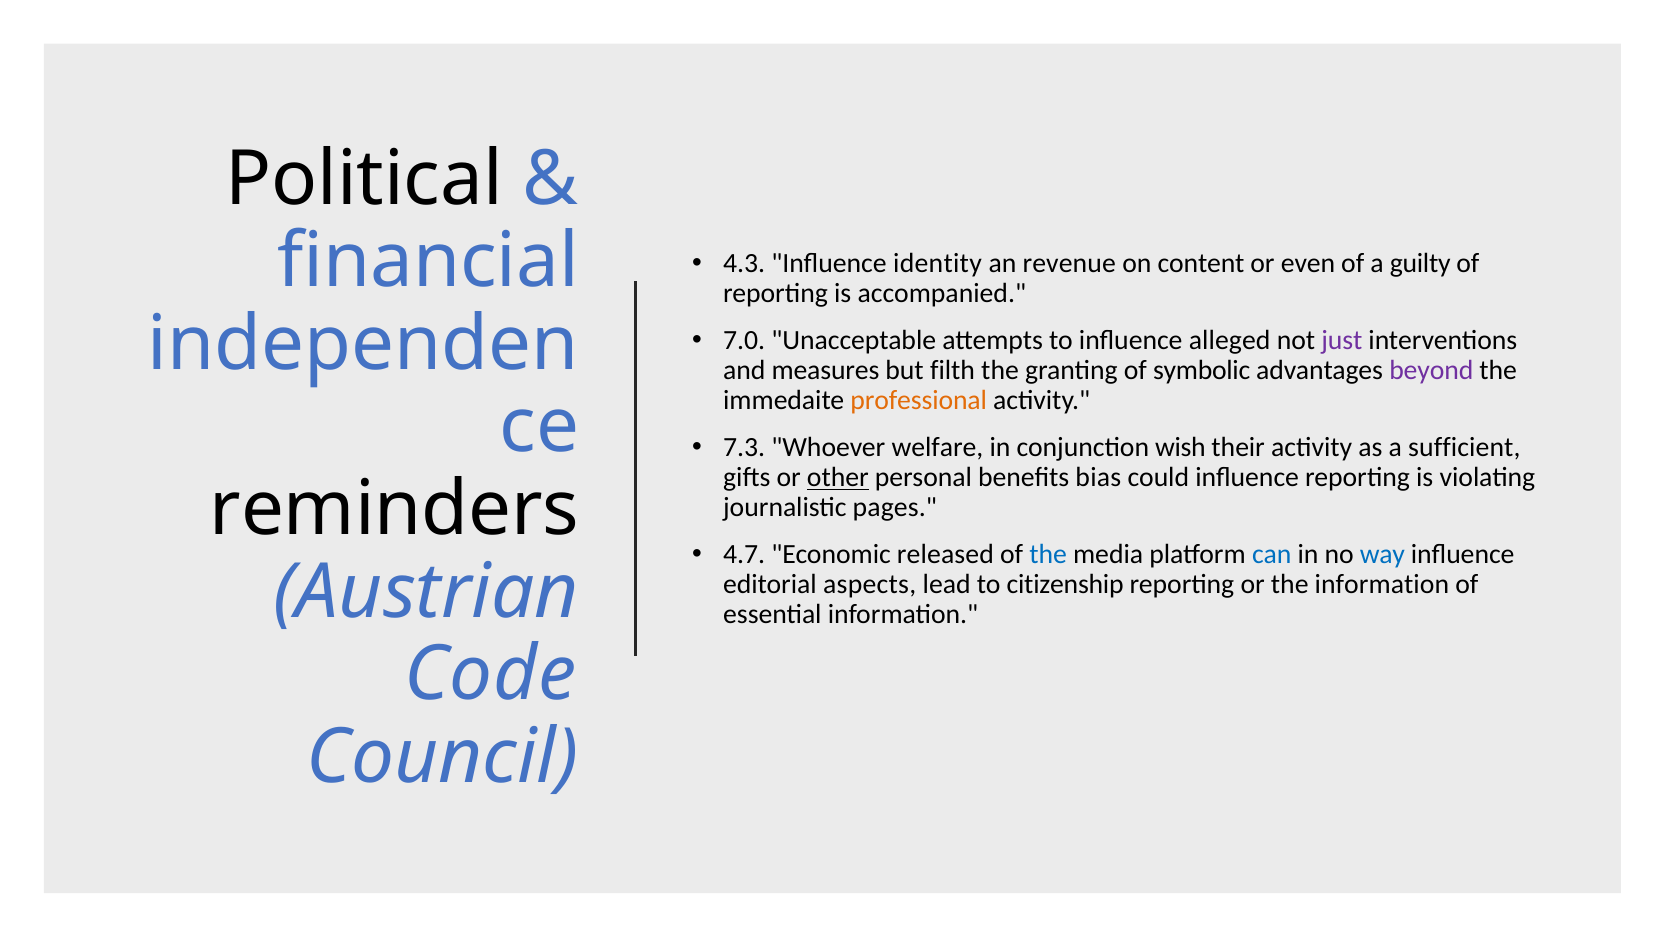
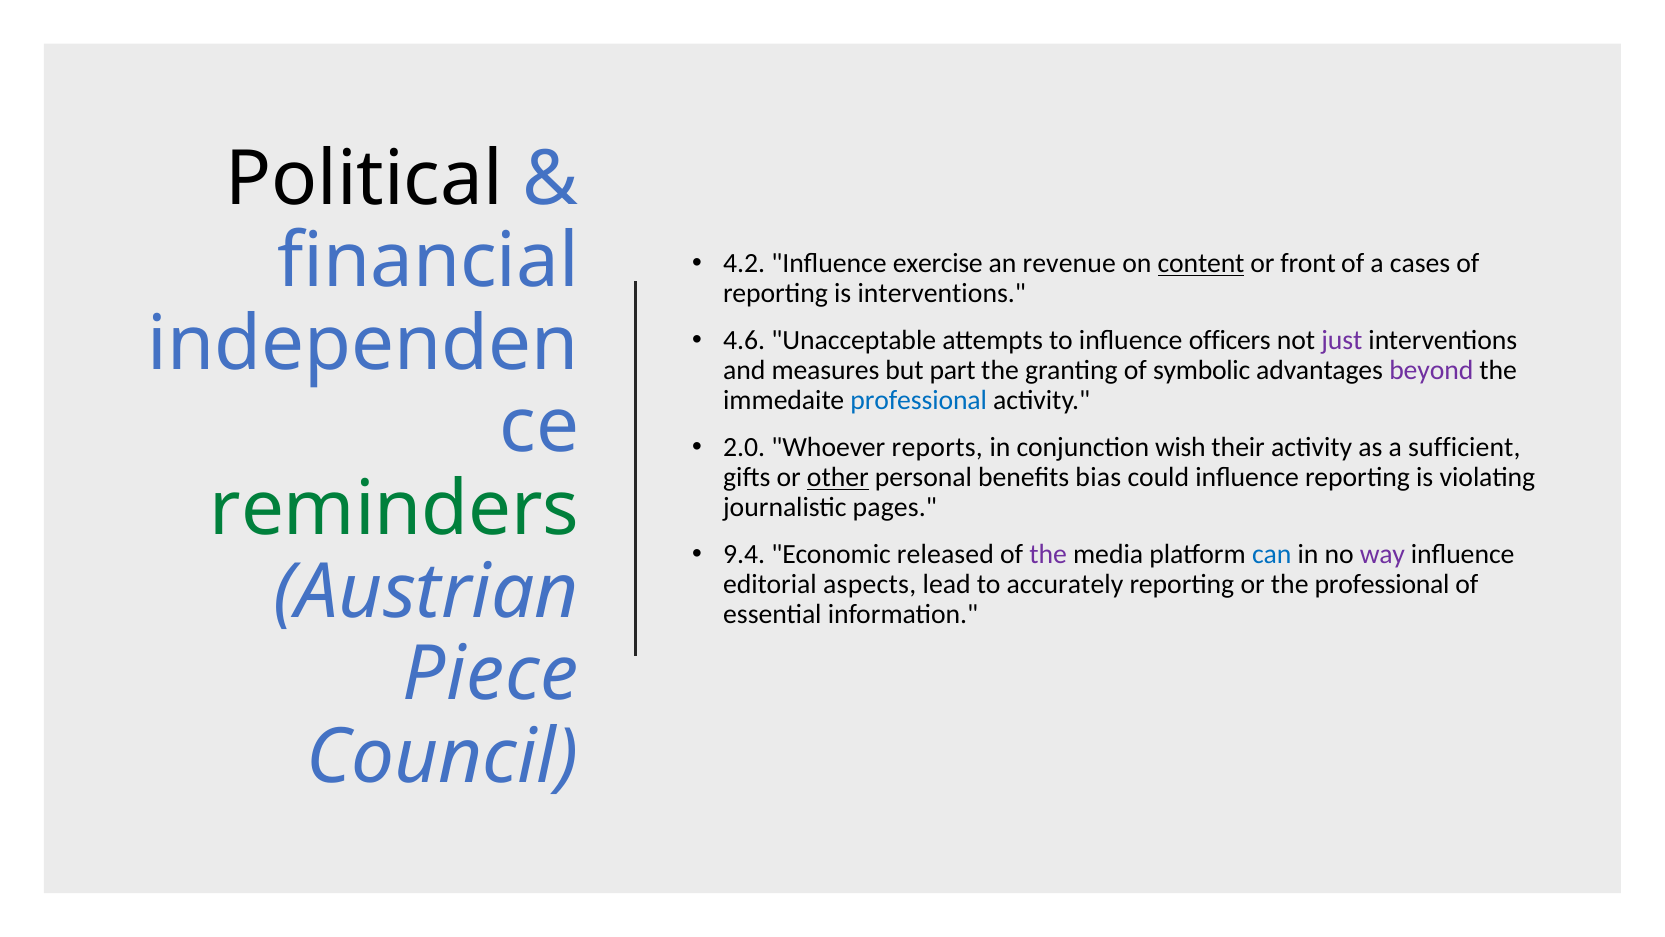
4.3: 4.3 -> 4.2 (744, 263)
identity: identity -> exercise (938, 263)
content underline: none -> present (1201, 263)
even: even -> front (1308, 263)
guilty: guilty -> cases (1420, 263)
is accompanied: accompanied -> interventions (942, 293)
7.0: 7.0 -> 4.6 (744, 340)
alleged: alleged -> officers (1230, 340)
filth: filth -> part (953, 370)
professional colour: orange -> blue (919, 400)
7.3: 7.3 -> 2.0 (744, 447)
welfare: welfare -> reports (937, 447)
reminders colour: black -> green (394, 509)
4.7: 4.7 -> 9.4 (744, 555)
the colour: blue -> purple (1048, 555)
way colour: blue -> purple (1382, 555)
citizenship: citizenship -> accurately (1065, 584)
the information: information -> professional (1382, 584)
Code: Code -> Piece (491, 674)
